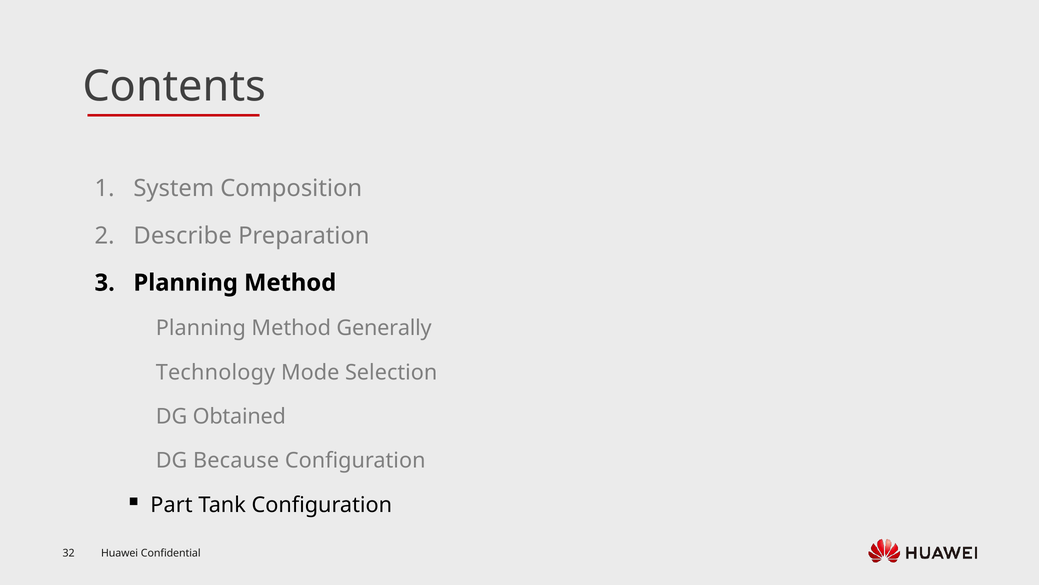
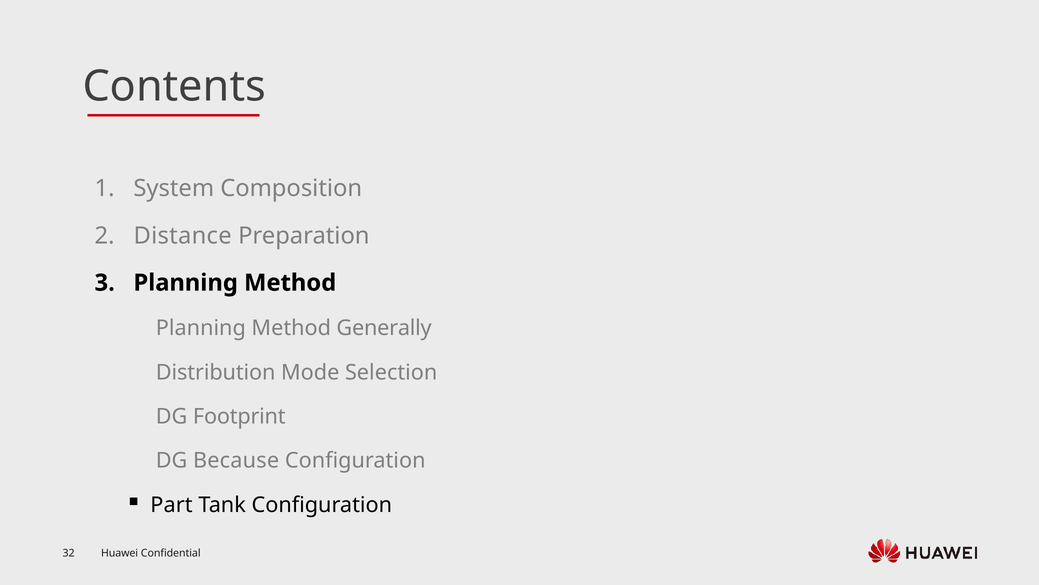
Describe: Describe -> Distance (183, 235)
Technology: Technology -> Distribution (216, 372)
Obtained: Obtained -> Footprint (239, 416)
